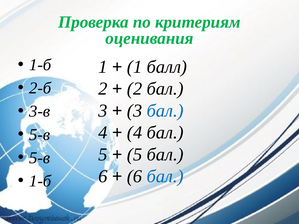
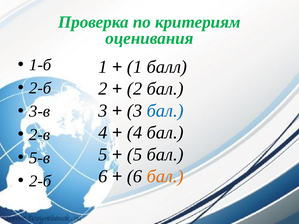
5-в: 5-в -> 2-в (40, 135)
бал colour: blue -> orange (165, 177)
1-б: 1-б -> 2-б (40, 181)
